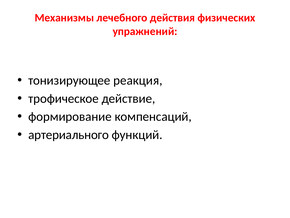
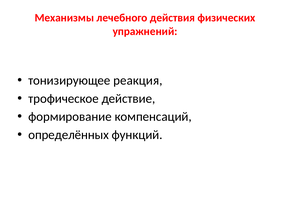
артериального: артериального -> определённых (69, 135)
